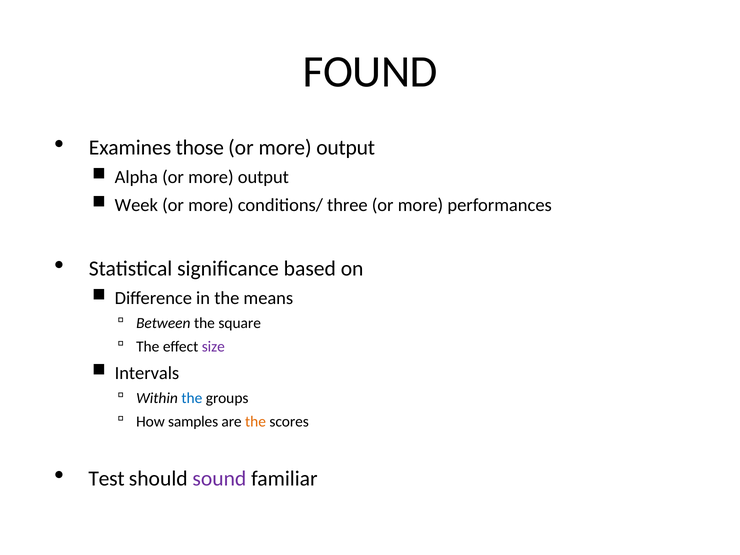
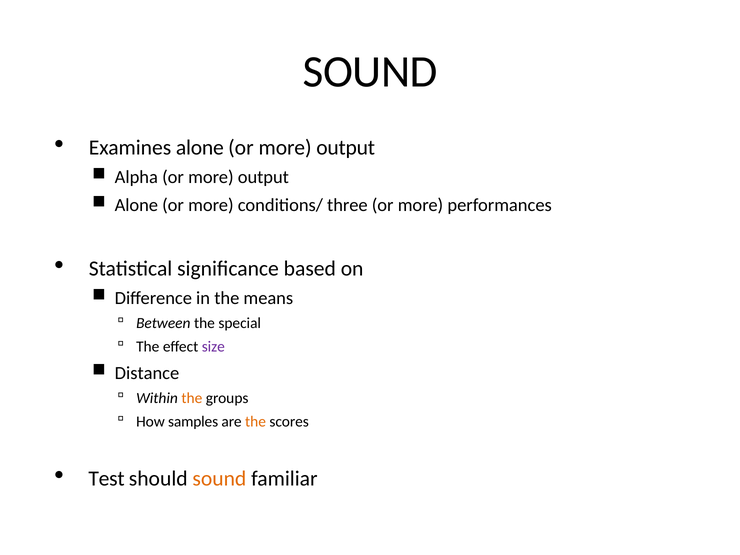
FOUND: FOUND -> SOUND (370, 72)
Examines those: those -> alone (200, 148)
Week: Week -> Alone (136, 205)
square: square -> special (240, 323)
Intervals: Intervals -> Distance (147, 373)
the colour: blue -> orange (192, 398)
sound colour: purple -> orange (219, 479)
